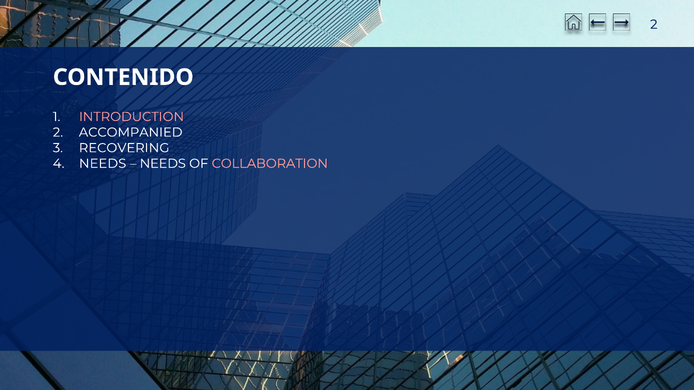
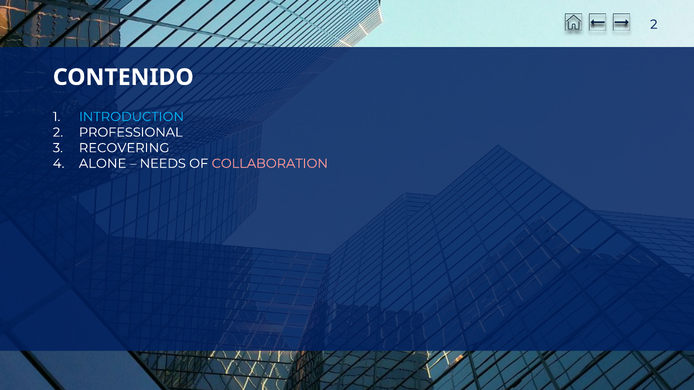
INTRODUCTION colour: pink -> light blue (131, 117)
ACCOMPANIED: ACCOMPANIED -> PROFESSIONAL (131, 132)
NEEDS: NEEDS -> ALONE (103, 164)
